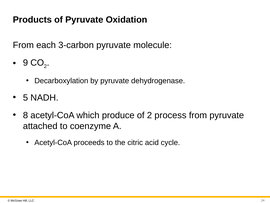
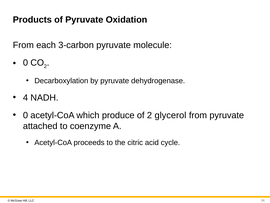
9: 9 -> 0 (25, 63)
5: 5 -> 4 (25, 97)
8: 8 -> 0 (25, 115)
process: process -> glycerol (170, 115)
